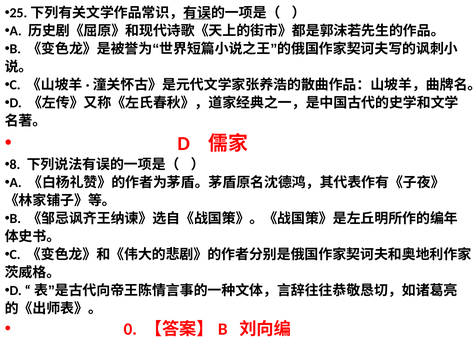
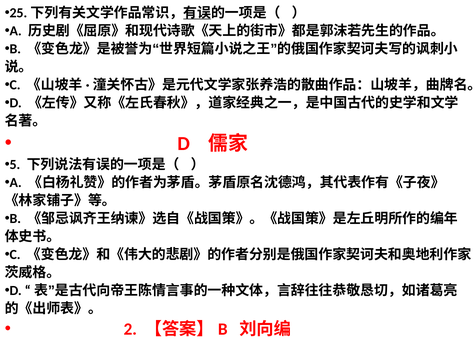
8: 8 -> 5 (15, 165)
0: 0 -> 2 (130, 329)
